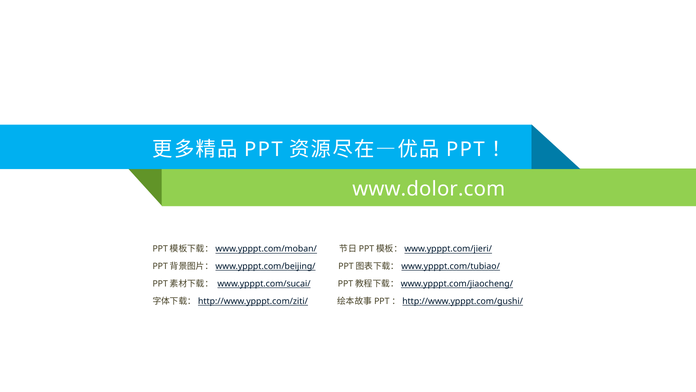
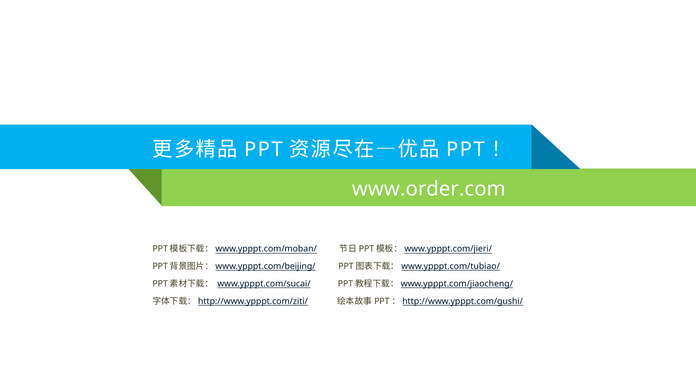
www.dolor.com: www.dolor.com -> www.order.com (429, 189)
